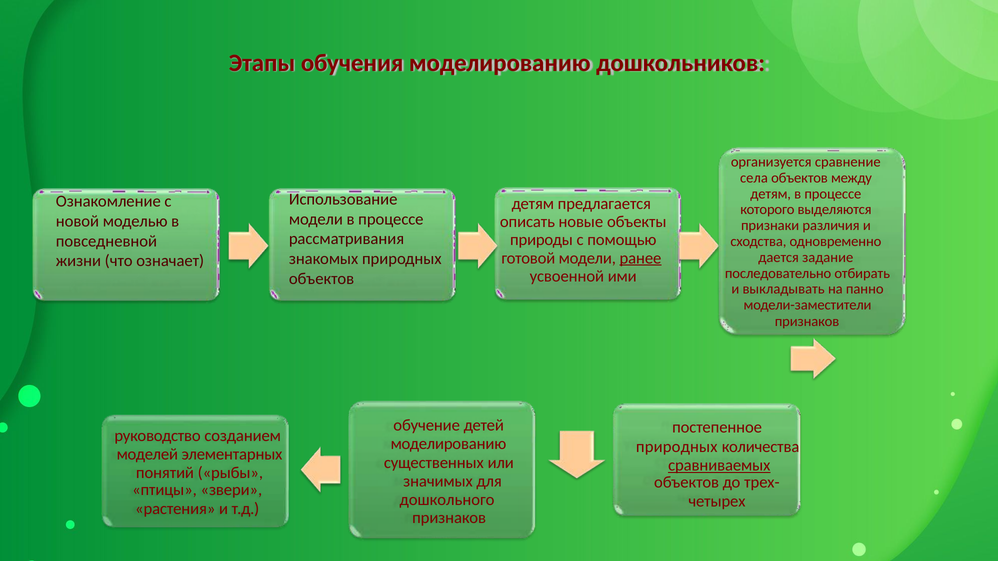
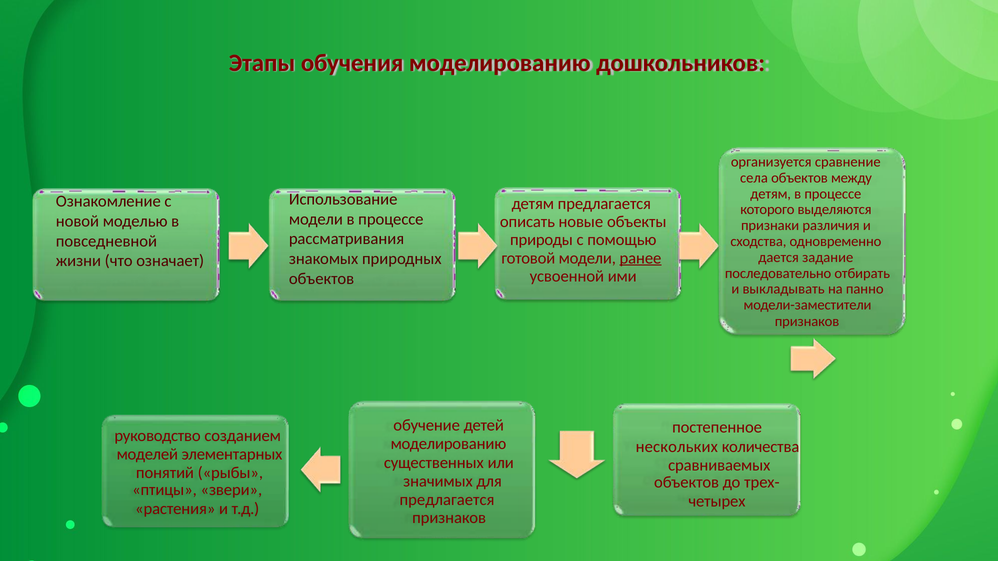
природных: природных -> нескольких (677, 447)
сравниваемых underline: present -> none (719, 465)
дошкольного: дошкольного -> предлагается (447, 500)
